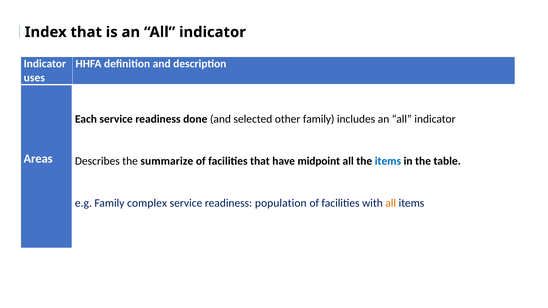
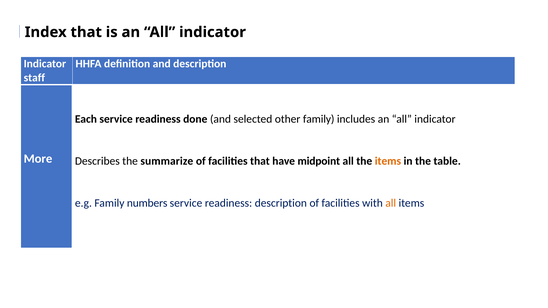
uses: uses -> staff (34, 78)
Areas: Areas -> More (38, 159)
items colour: blue -> orange (388, 161)
complex: complex -> numbers (147, 203)
readiness population: population -> description (281, 203)
